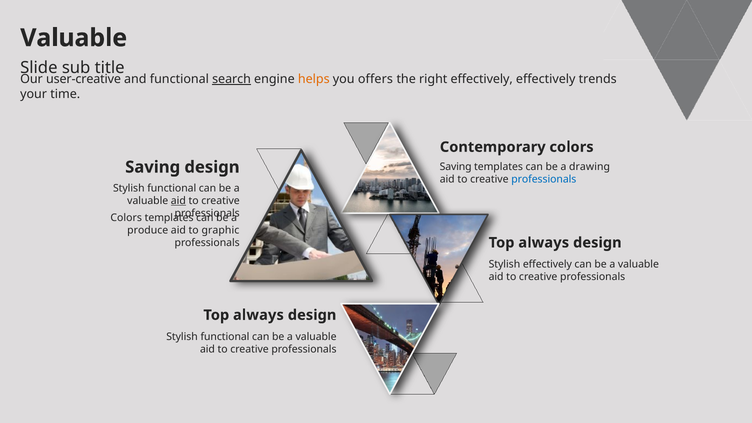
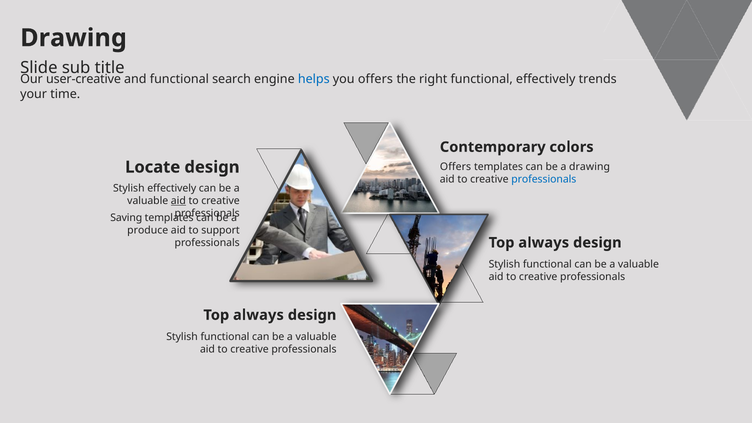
Valuable: Valuable -> Drawing (74, 38)
search underline: present -> none (232, 79)
helps colour: orange -> blue (314, 79)
right effectively: effectively -> functional (482, 79)
Saving: Saving -> Offers (456, 167)
Saving: Saving -> Locate (153, 167)
functional: functional -> effectively (172, 188)
Colors: Colors -> Saving (126, 218)
graphic: graphic -> support (221, 230)
effectively: effectively -> functional (547, 264)
